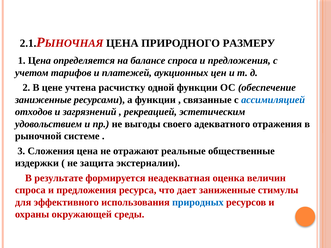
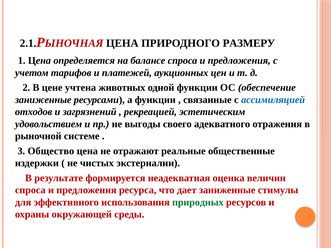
расчистку: расчистку -> животных (122, 88)
Сложения: Сложения -> Общество (51, 151)
защита: защита -> чистых (97, 163)
природных colour: blue -> green (198, 202)
